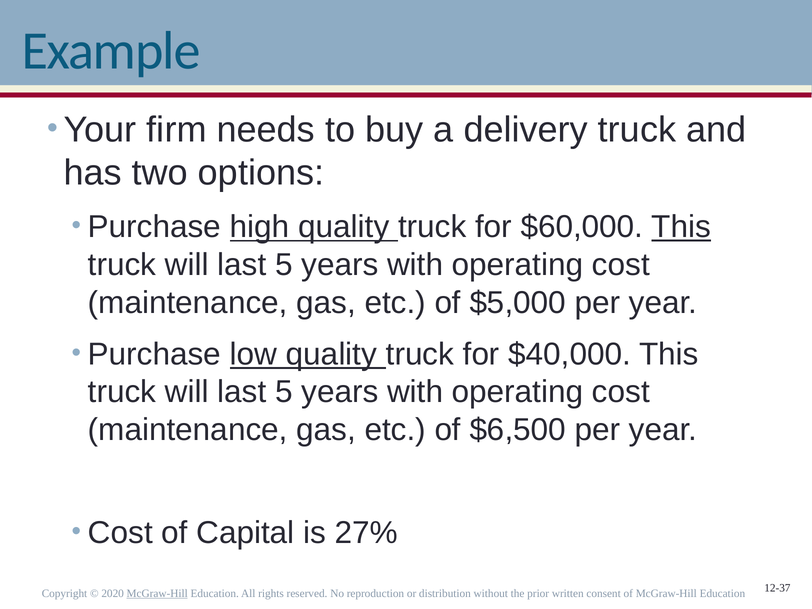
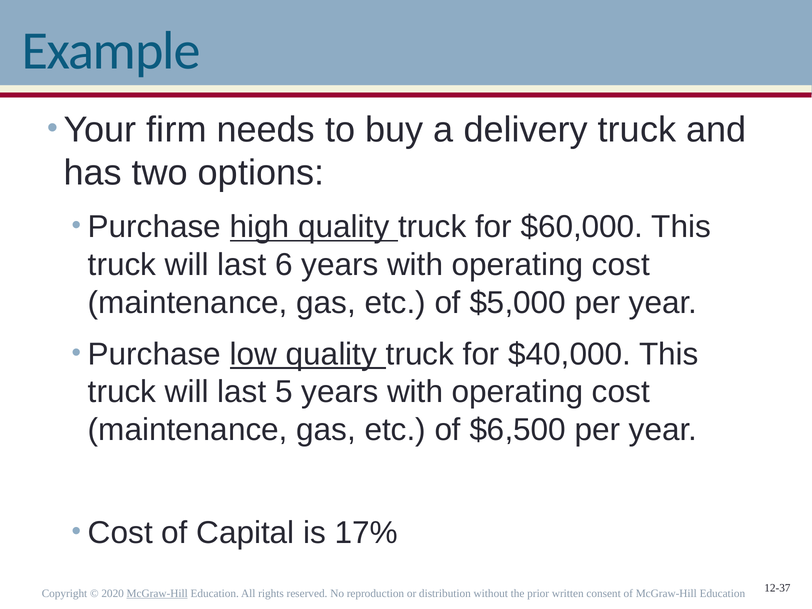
This underline: present -> none (681, 227)
5: 5 -> 6 (284, 265)
27%: 27% -> 17% (366, 533)
